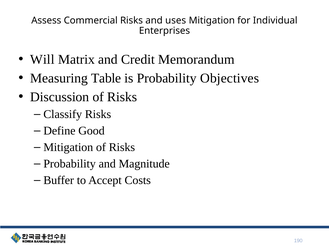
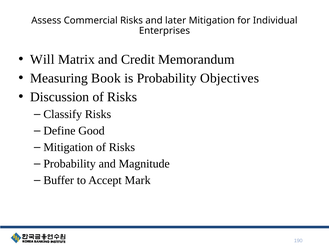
uses: uses -> later (176, 21)
Table: Table -> Book (106, 78)
Costs: Costs -> Mark (138, 181)
